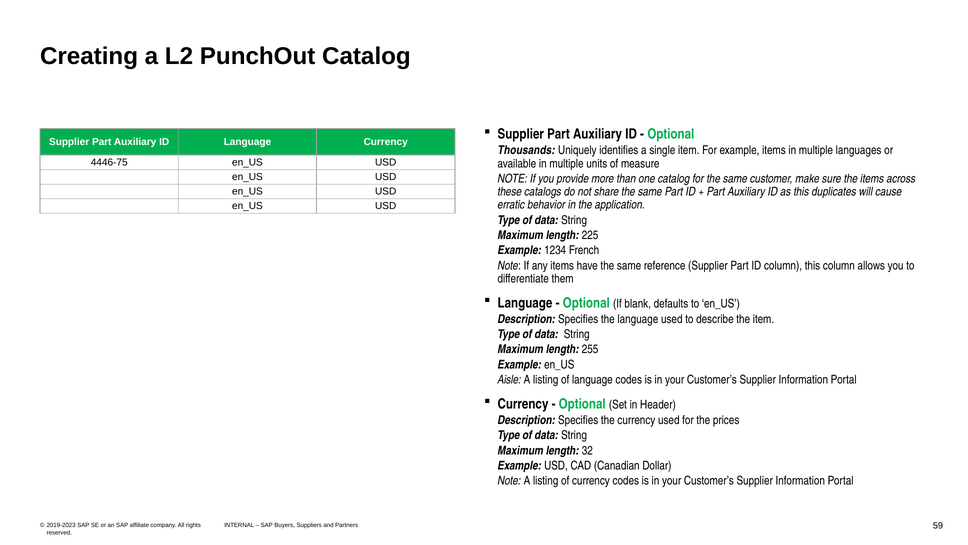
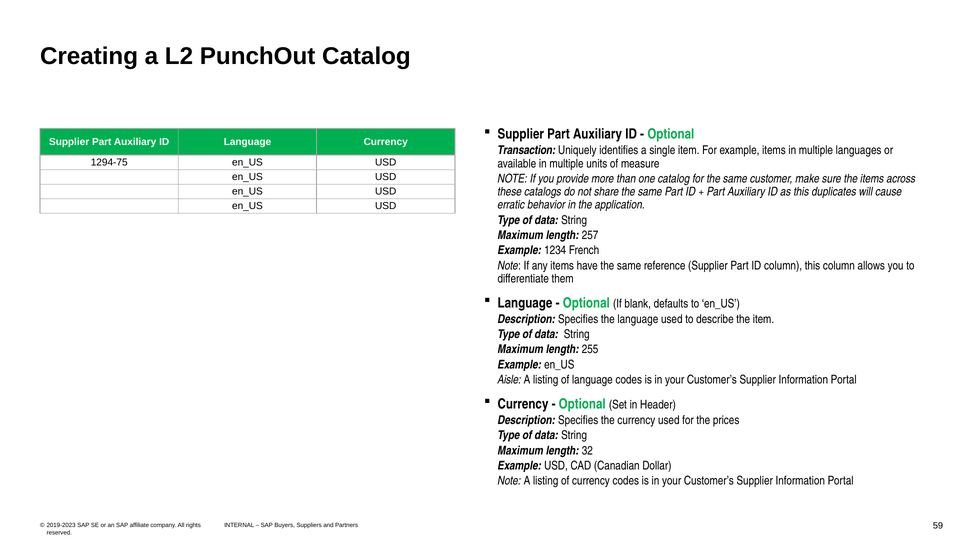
Thousands: Thousands -> Transaction (527, 150)
4446-75: 4446-75 -> 1294-75 (109, 162)
225: 225 -> 257 (590, 235)
